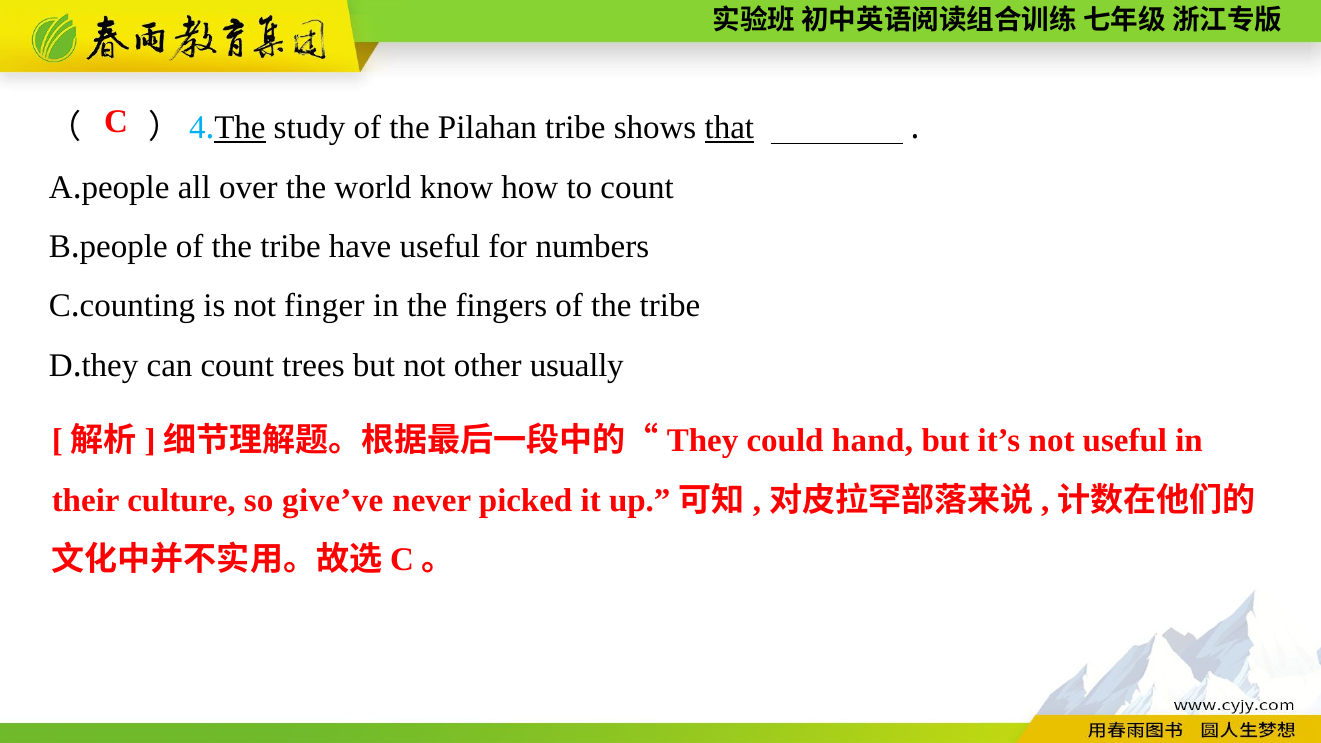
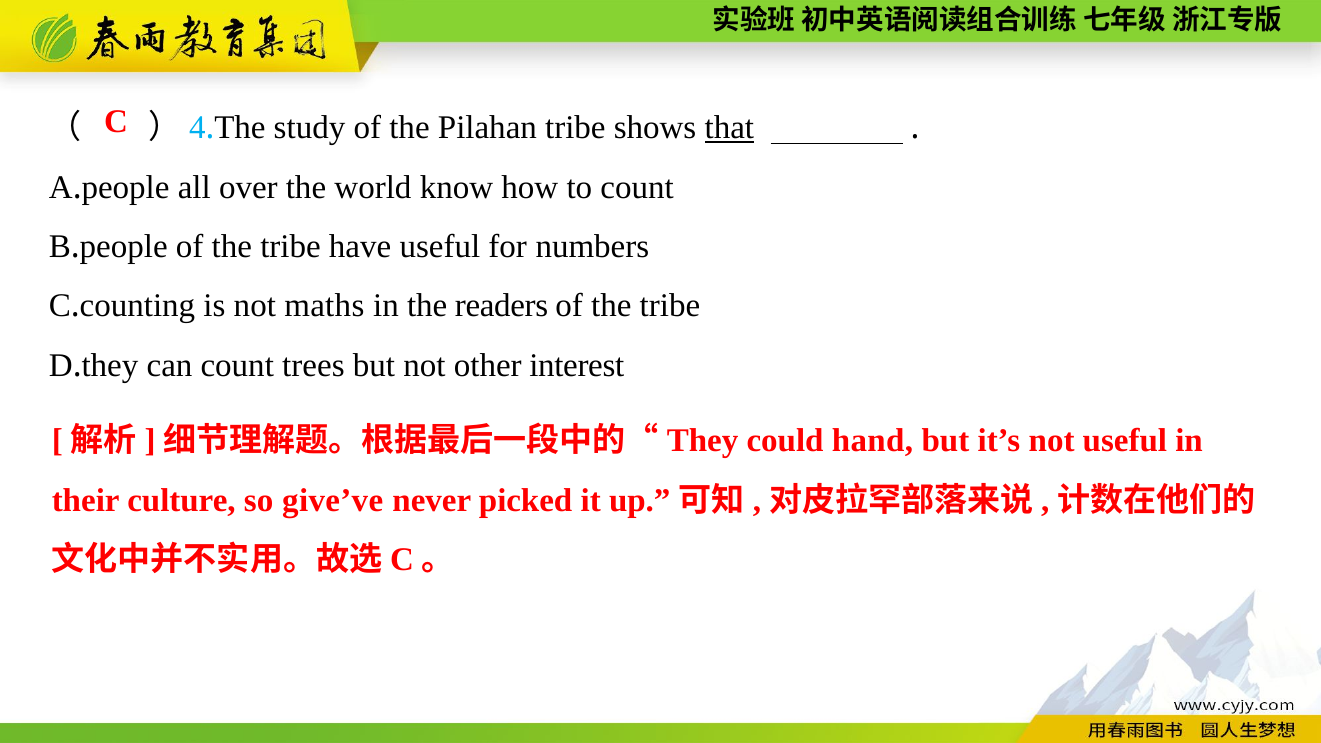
The underline: present -> none (240, 128)
finger: finger -> maths (324, 306)
fingers: fingers -> readers (502, 306)
usually: usually -> interest (577, 366)
